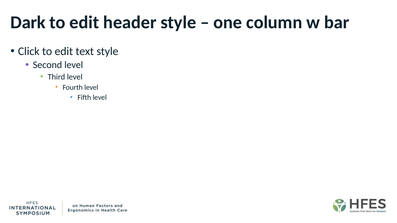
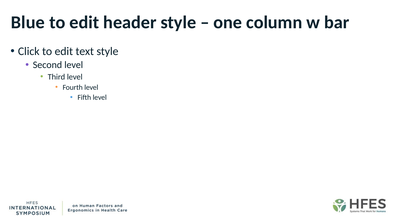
Dark: Dark -> Blue (28, 22)
